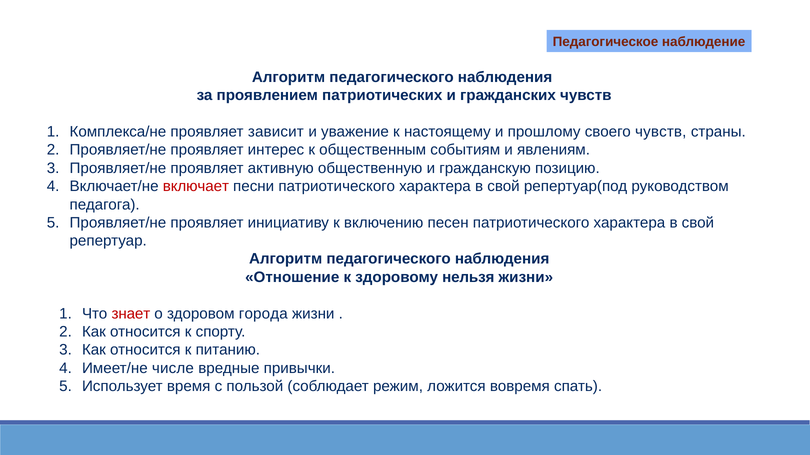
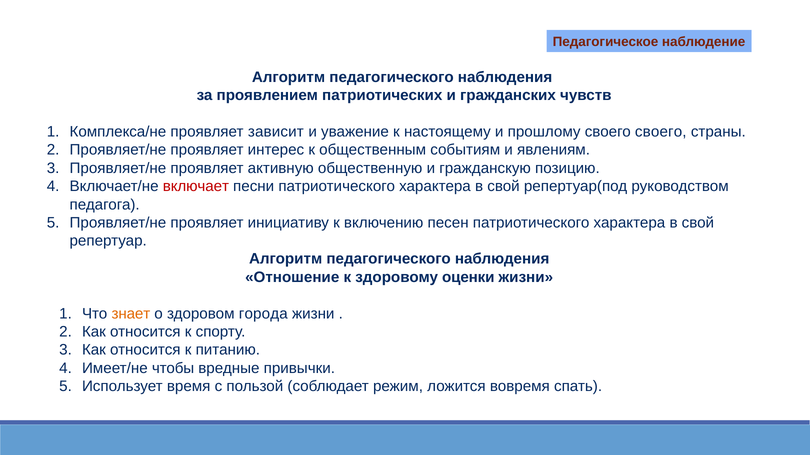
своего чувств: чувств -> своего (661, 132)
нельзя: нельзя -> оценки (468, 278)
знает colour: red -> orange (131, 314)
числе: числе -> чтобы (173, 369)
